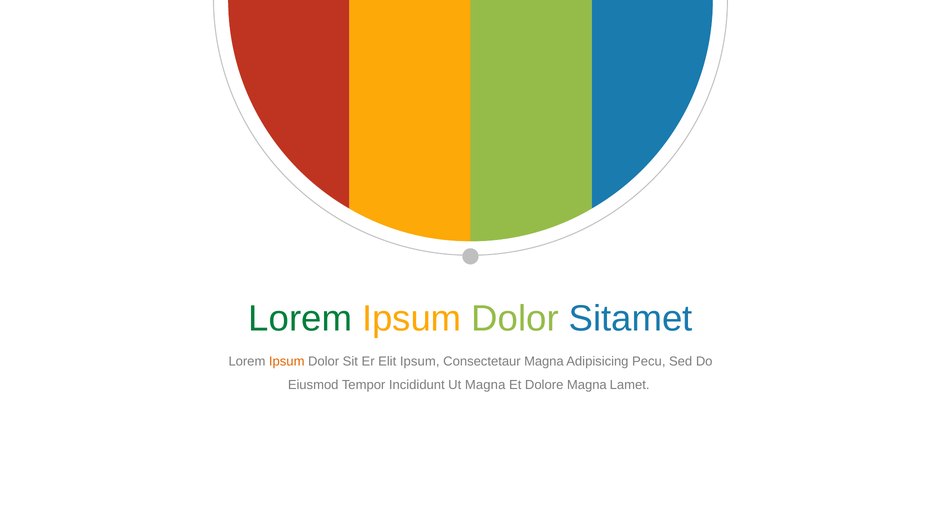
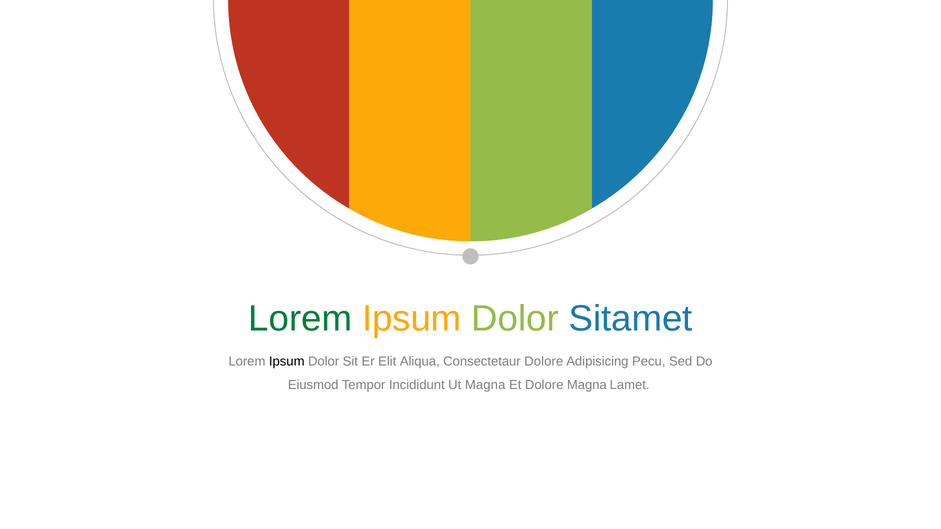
Ipsum colour: orange -> black (287, 361)
Elit Ipsum: Ipsum -> Aliqua (420, 361)
Consectetaur Magna: Magna -> Dolore (544, 361)
